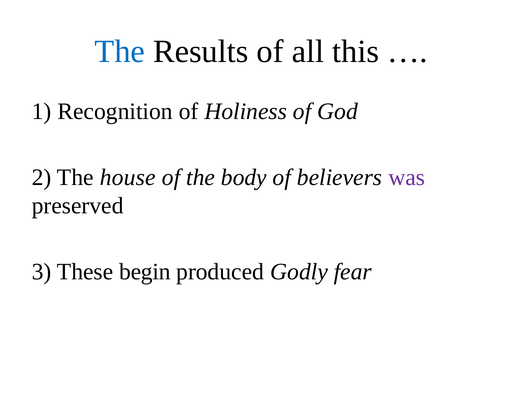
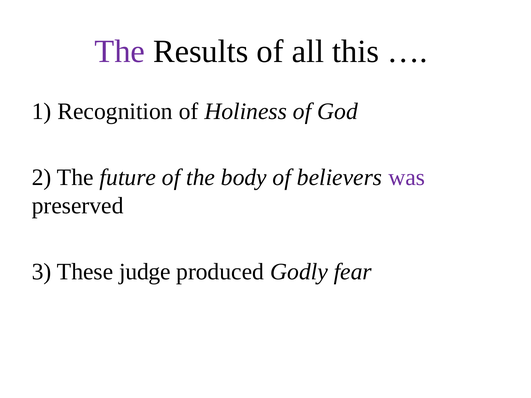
The colour: blue -> purple (120, 51)
house: house -> future (128, 178)
begin: begin -> judge (145, 272)
